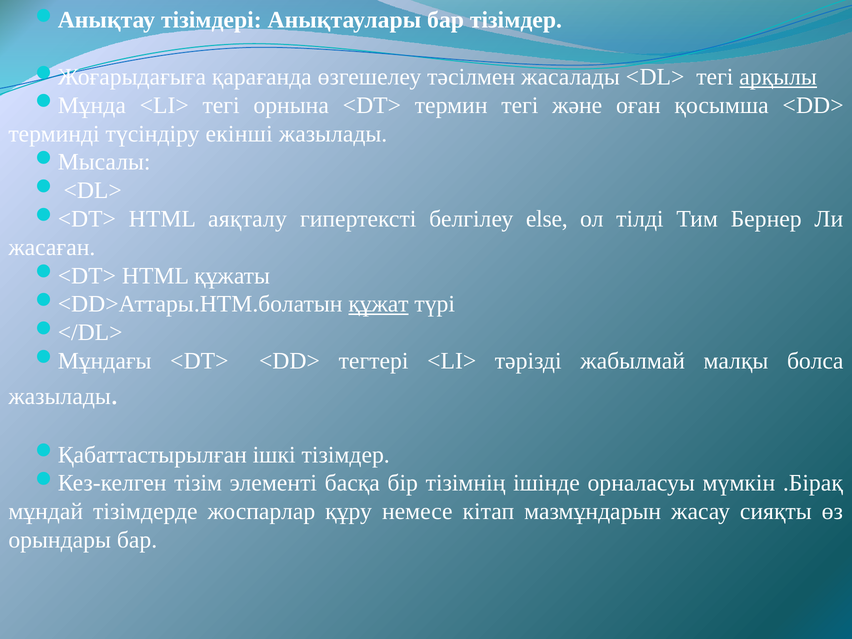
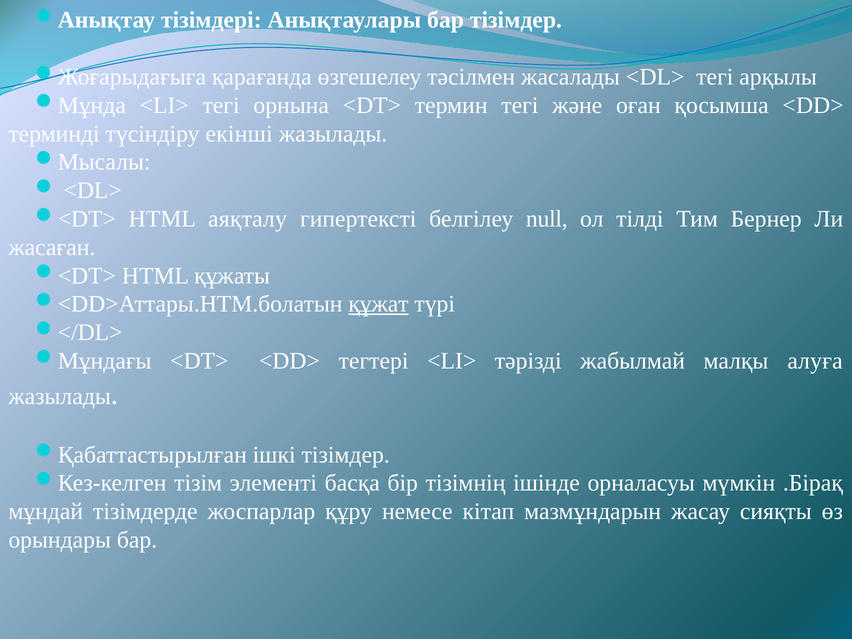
арқылы underline: present -> none (778, 77)
else: else -> null (547, 219)
болса: болса -> алуға (815, 361)
